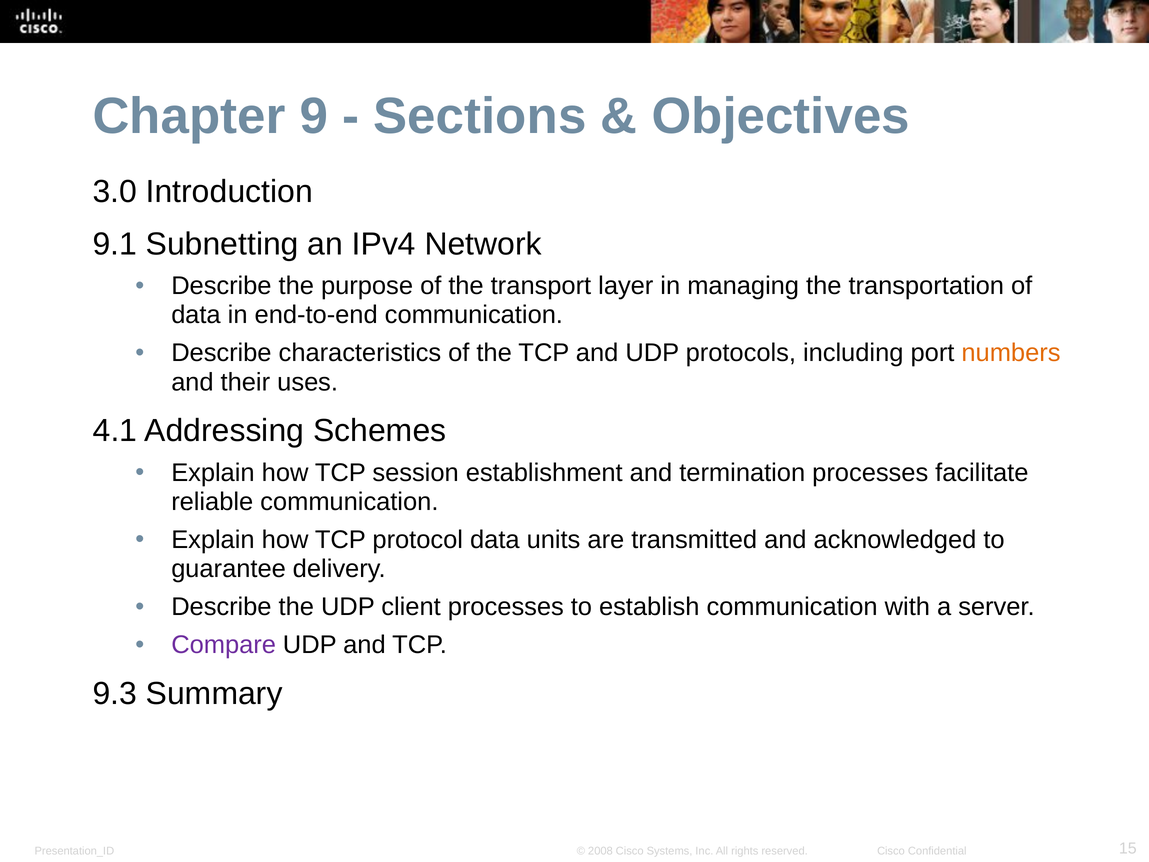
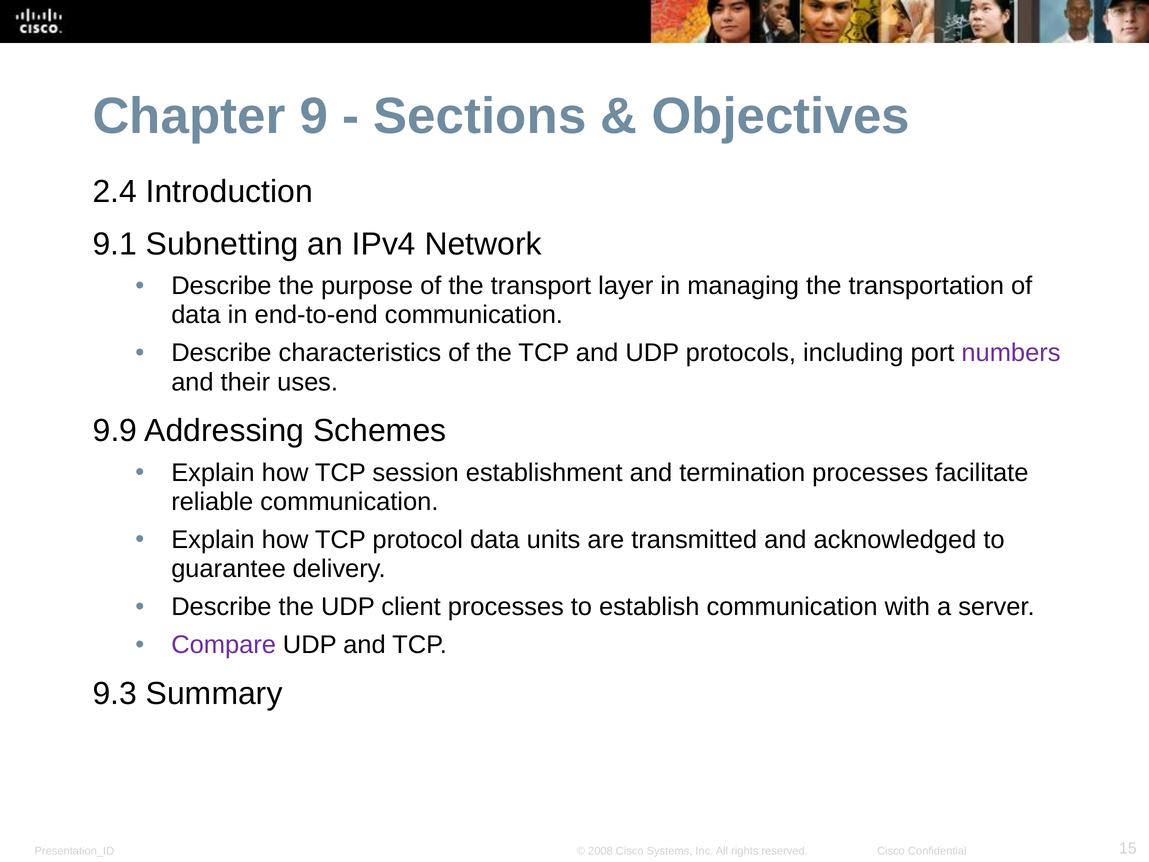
3.0: 3.0 -> 2.4 (115, 192)
numbers colour: orange -> purple (1011, 353)
4.1: 4.1 -> 9.9 (115, 431)
